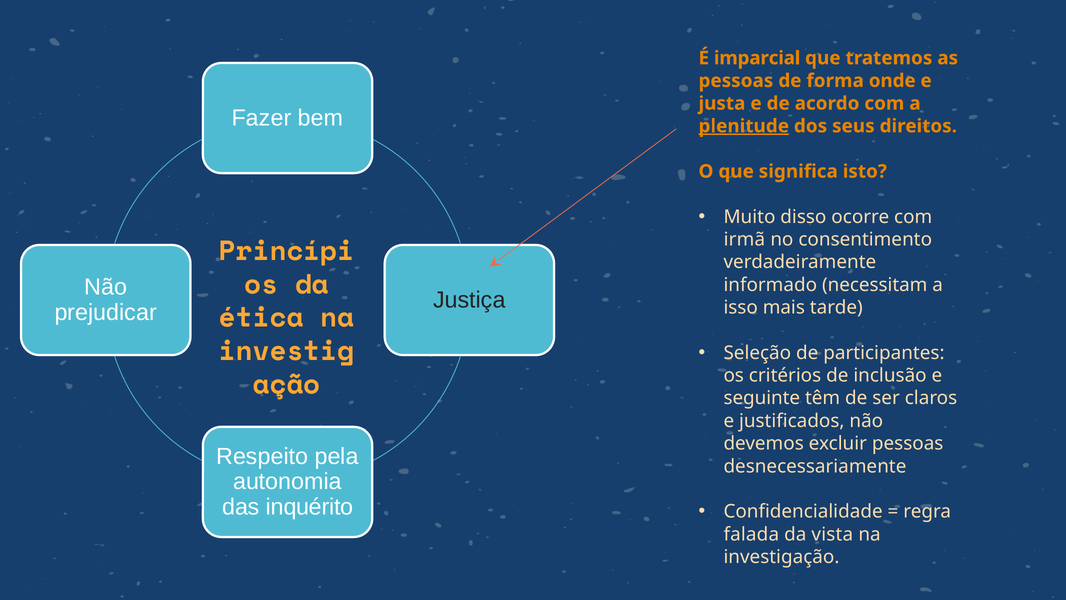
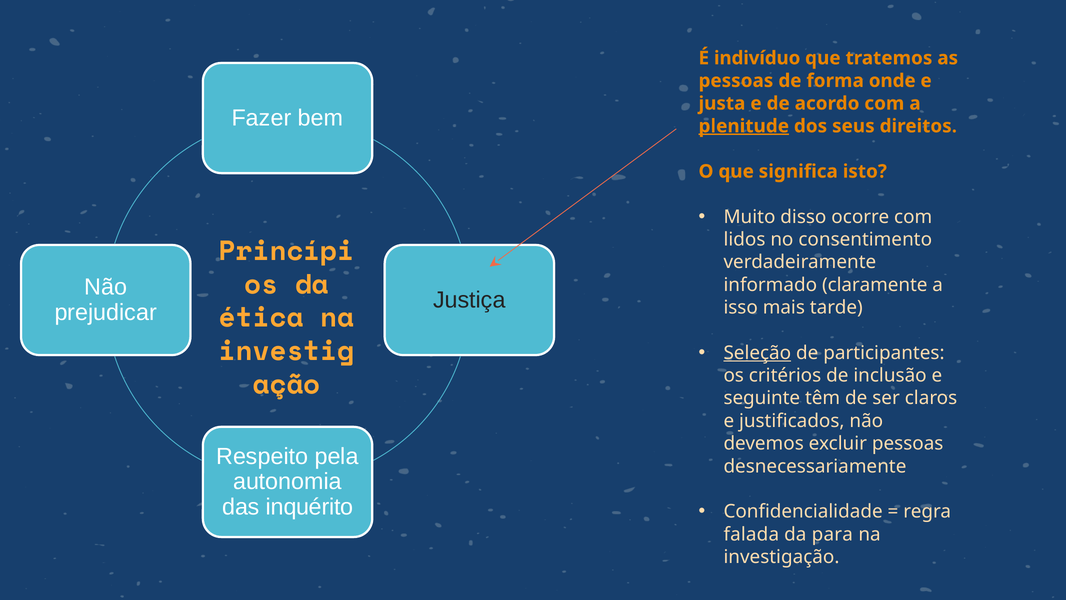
imparcial: imparcial -> indivíduo (757, 58)
irmã: irmã -> lidos (744, 239)
necessitam: necessitam -> claramente (875, 285)
Seleção underline: none -> present (757, 353)
vista: vista -> para (832, 534)
